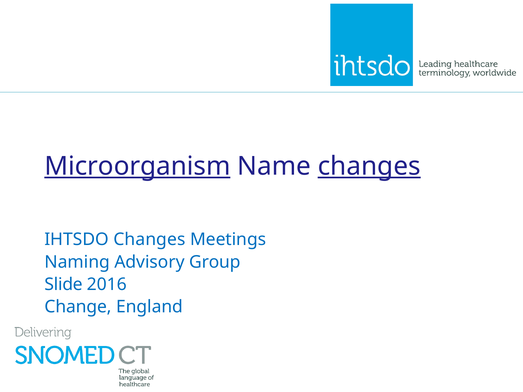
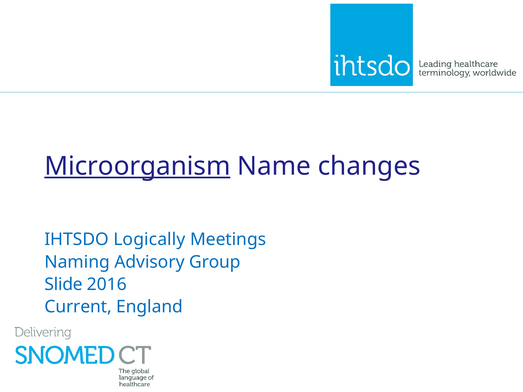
changes underline: present -> none (369, 166)
IHTSDO Changes: Changes -> Logically (149, 240)
Change: Change -> Current (78, 307)
